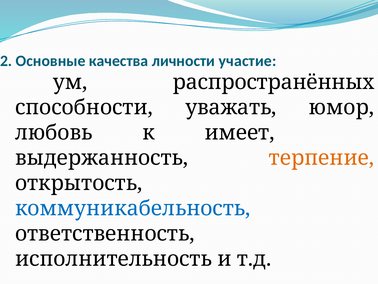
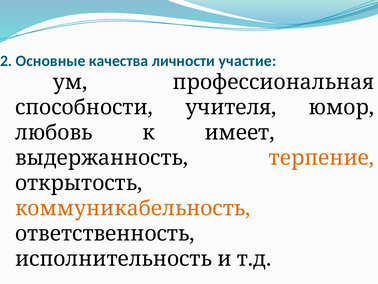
распространённых: распространённых -> профессиональная (273, 82)
уважать: уважать -> учителя (231, 107)
коммуникабельность colour: blue -> orange (133, 208)
